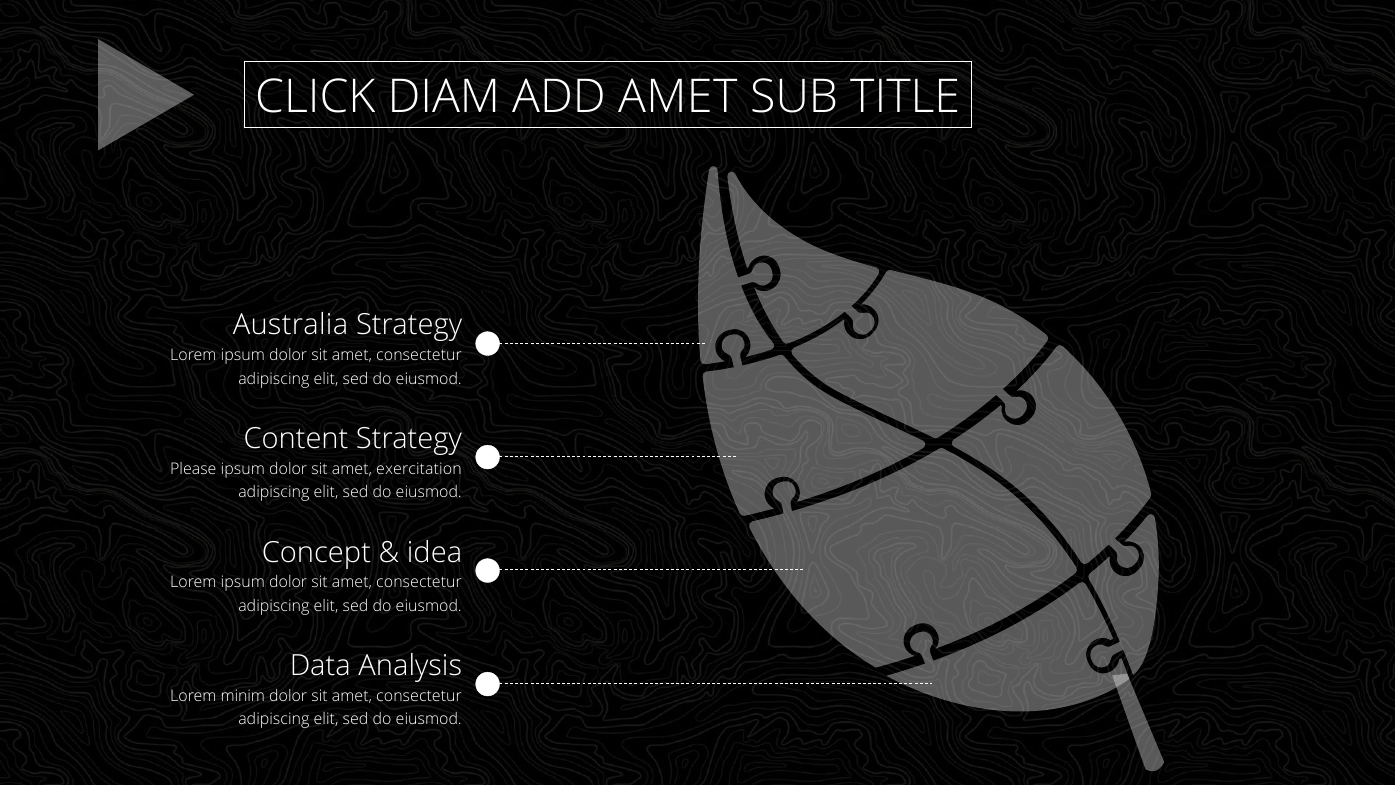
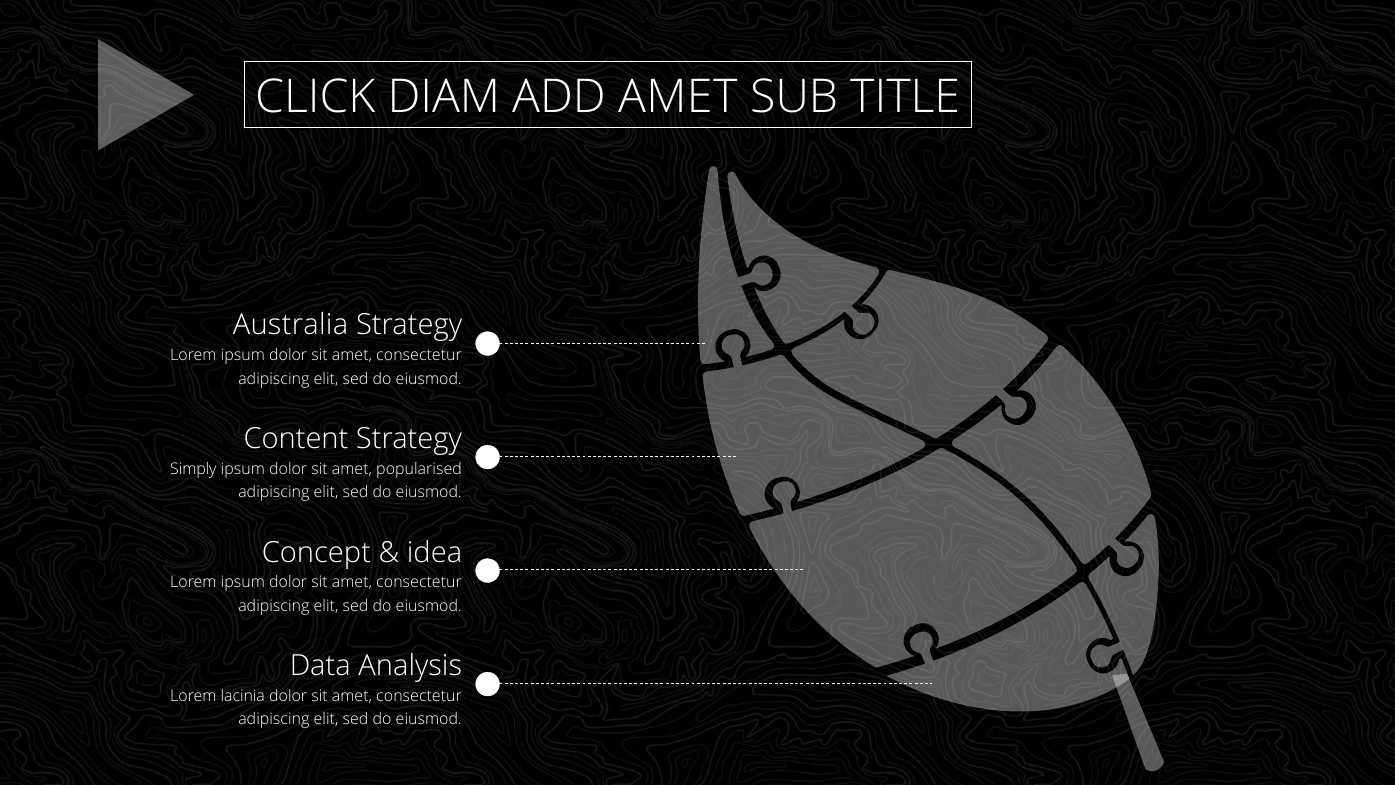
Please: Please -> Simply (193, 469)
exercitation: exercitation -> popularised (419, 469)
minim: minim -> lacinia (243, 696)
